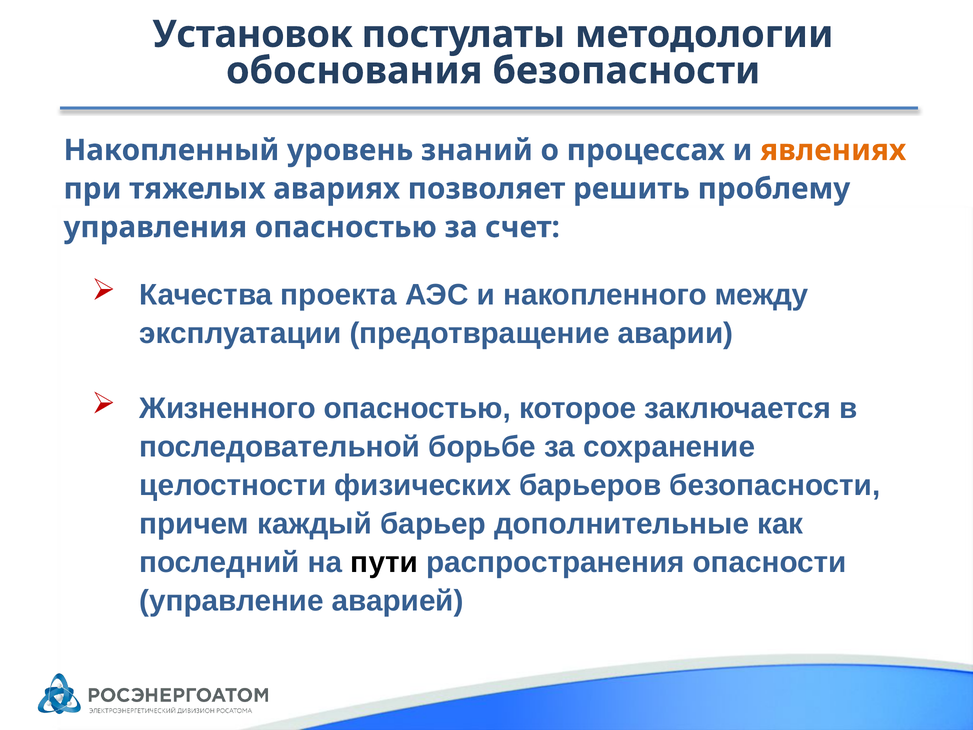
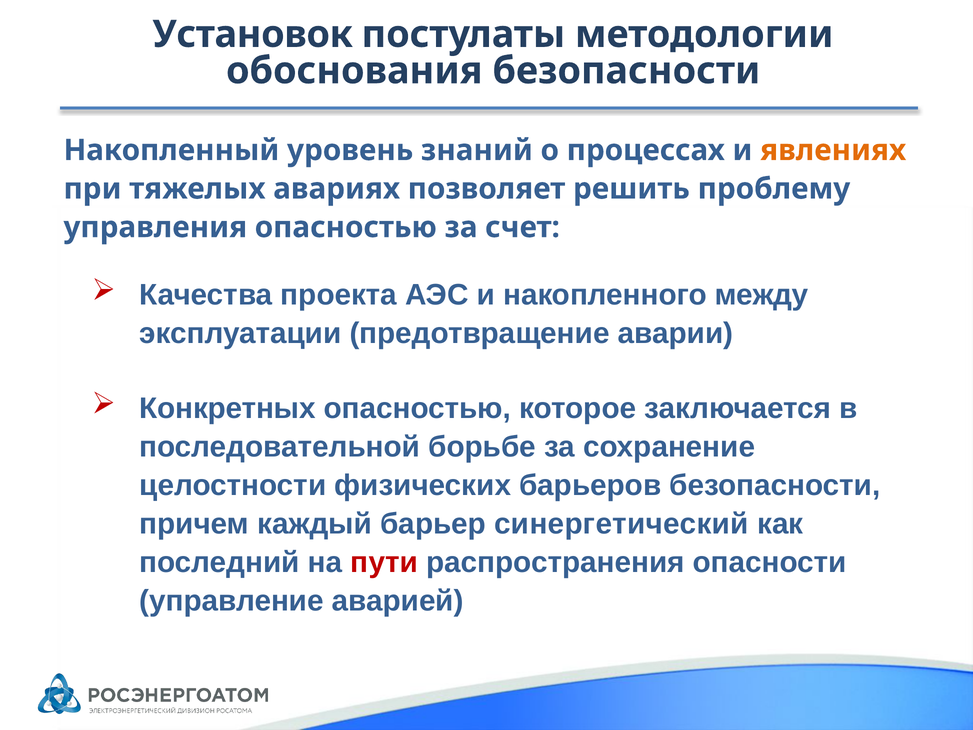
Жизненного: Жизненного -> Конкретных (228, 408)
дополнительные: дополнительные -> синергетический (621, 524)
пути colour: black -> red (384, 562)
